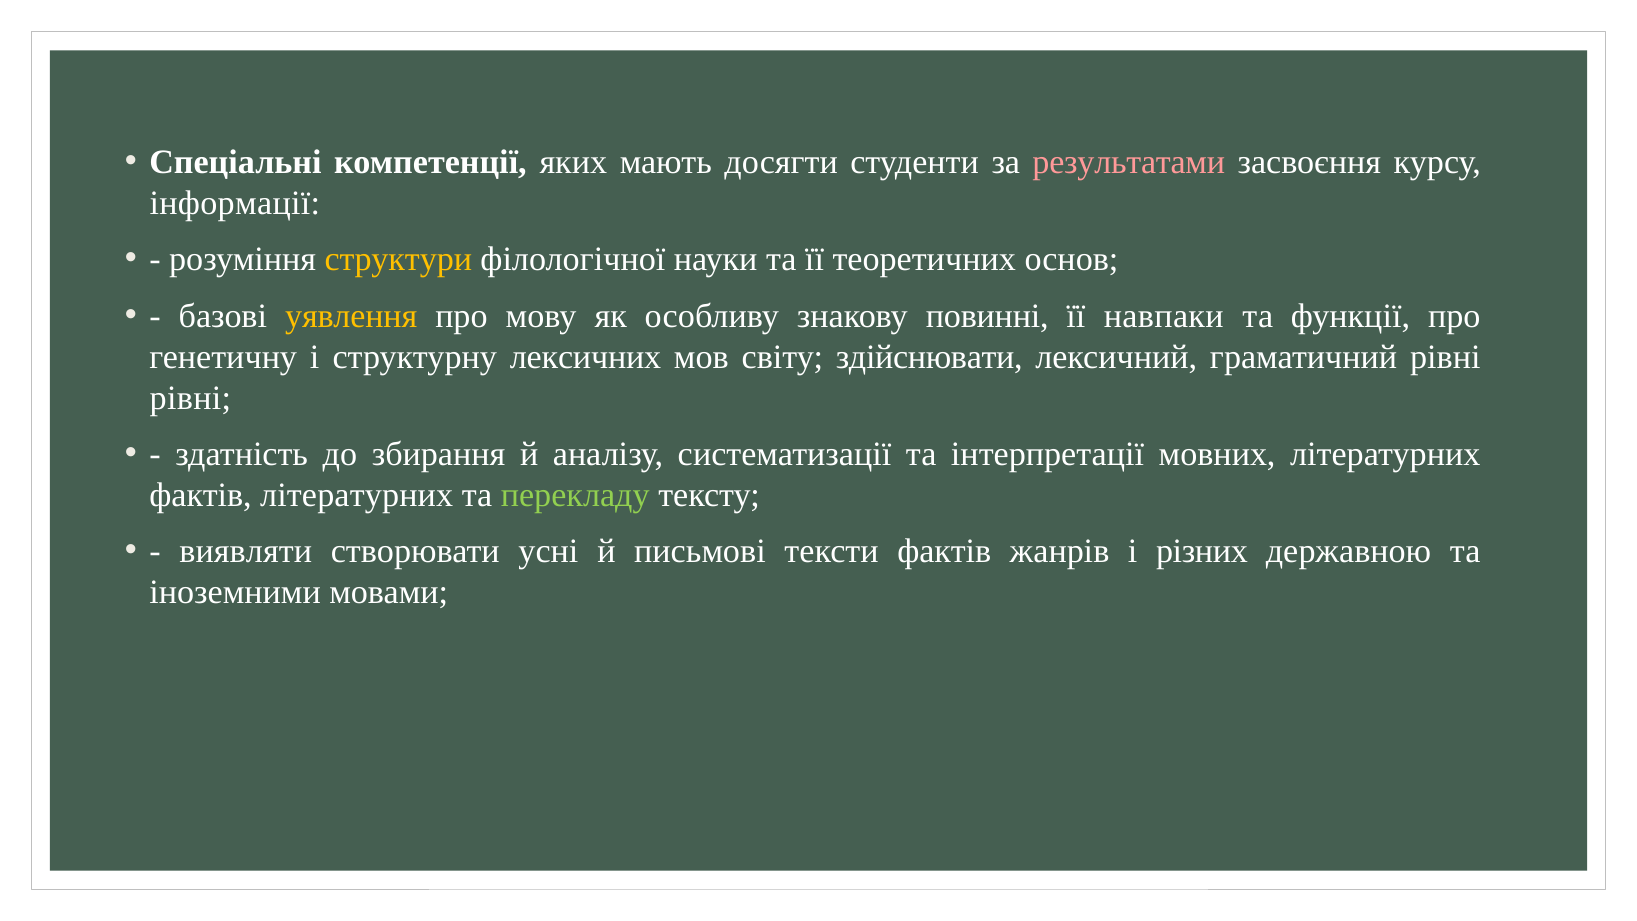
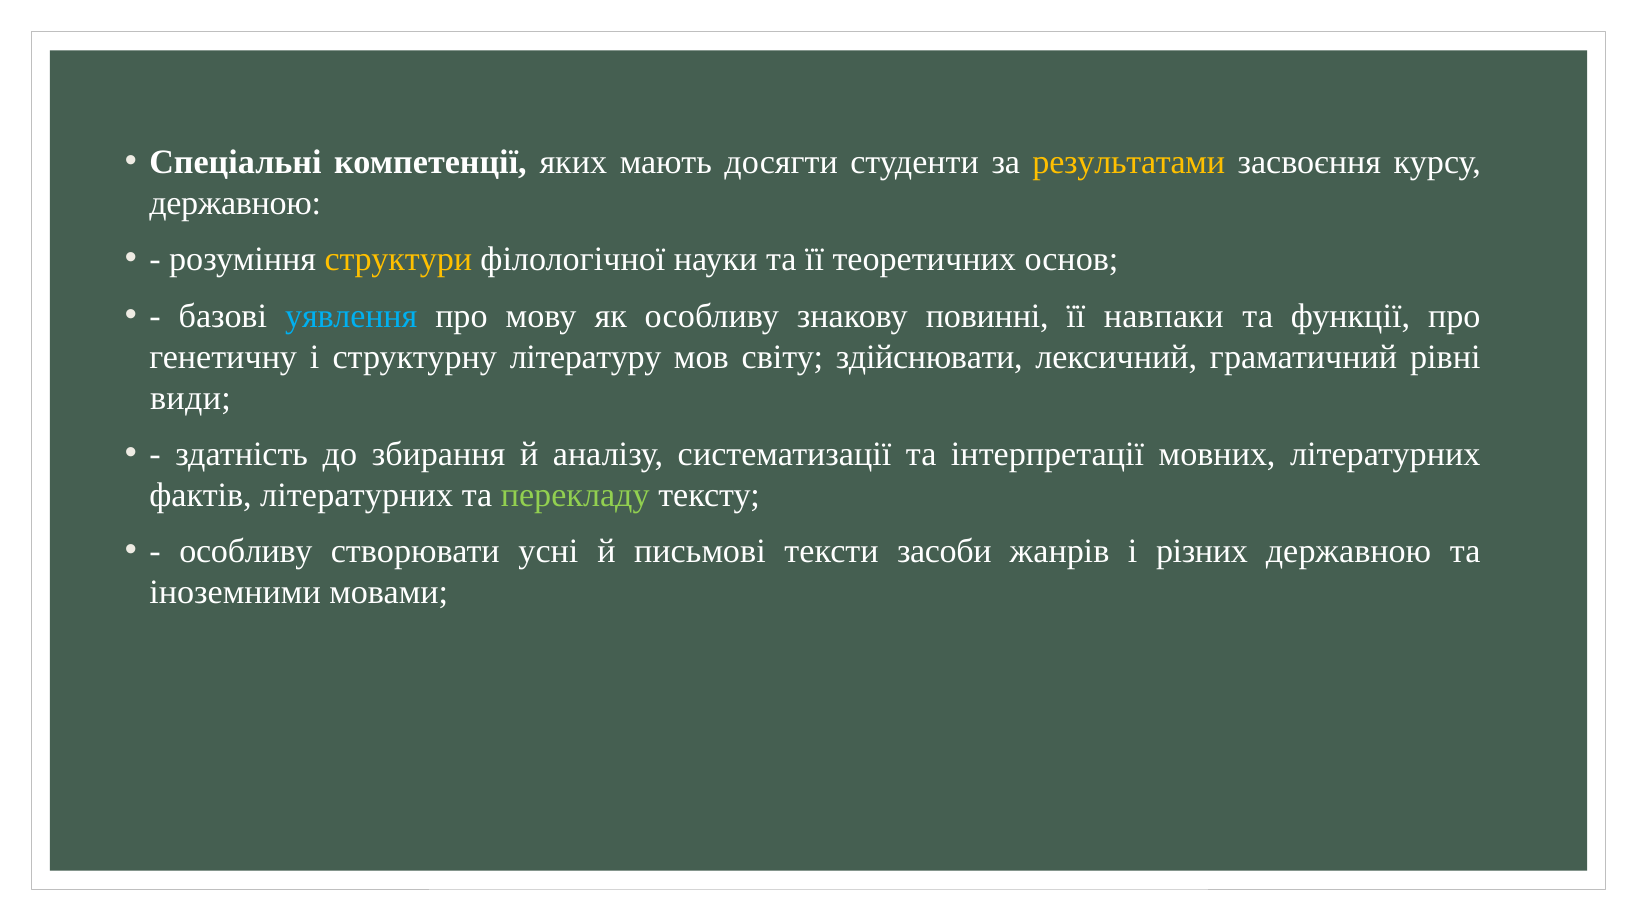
результатами colour: pink -> yellow (1129, 162)
інформації: інформації -> державною (235, 203)
уявлення colour: yellow -> light blue (351, 316)
лексичних: лексичних -> літературу (586, 357)
рівні: рівні -> види (190, 398)
виявляти: виявляти -> особливу (246, 551)
тексти фактів: фактів -> засоби (944, 551)
